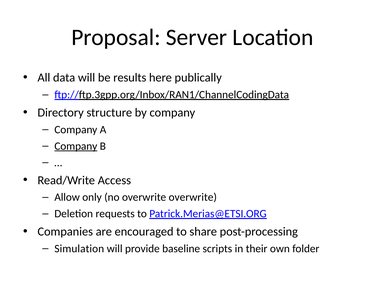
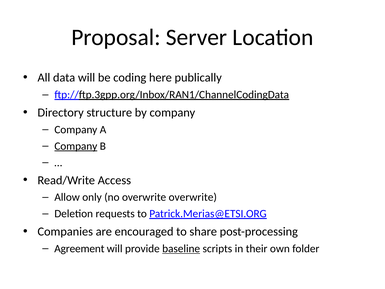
results: results -> coding (130, 78)
Simulation: Simulation -> Agreement (79, 248)
baseline underline: none -> present (181, 248)
